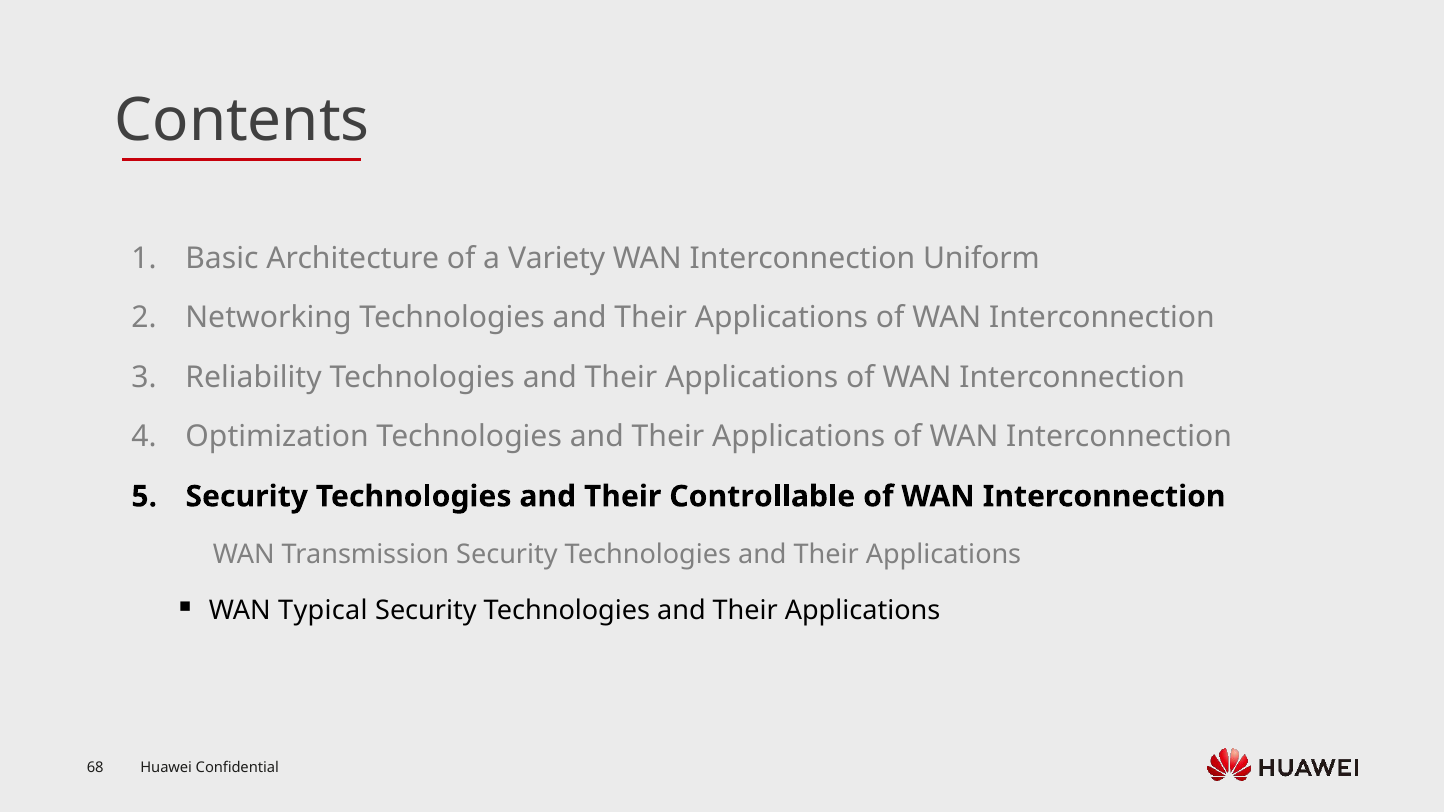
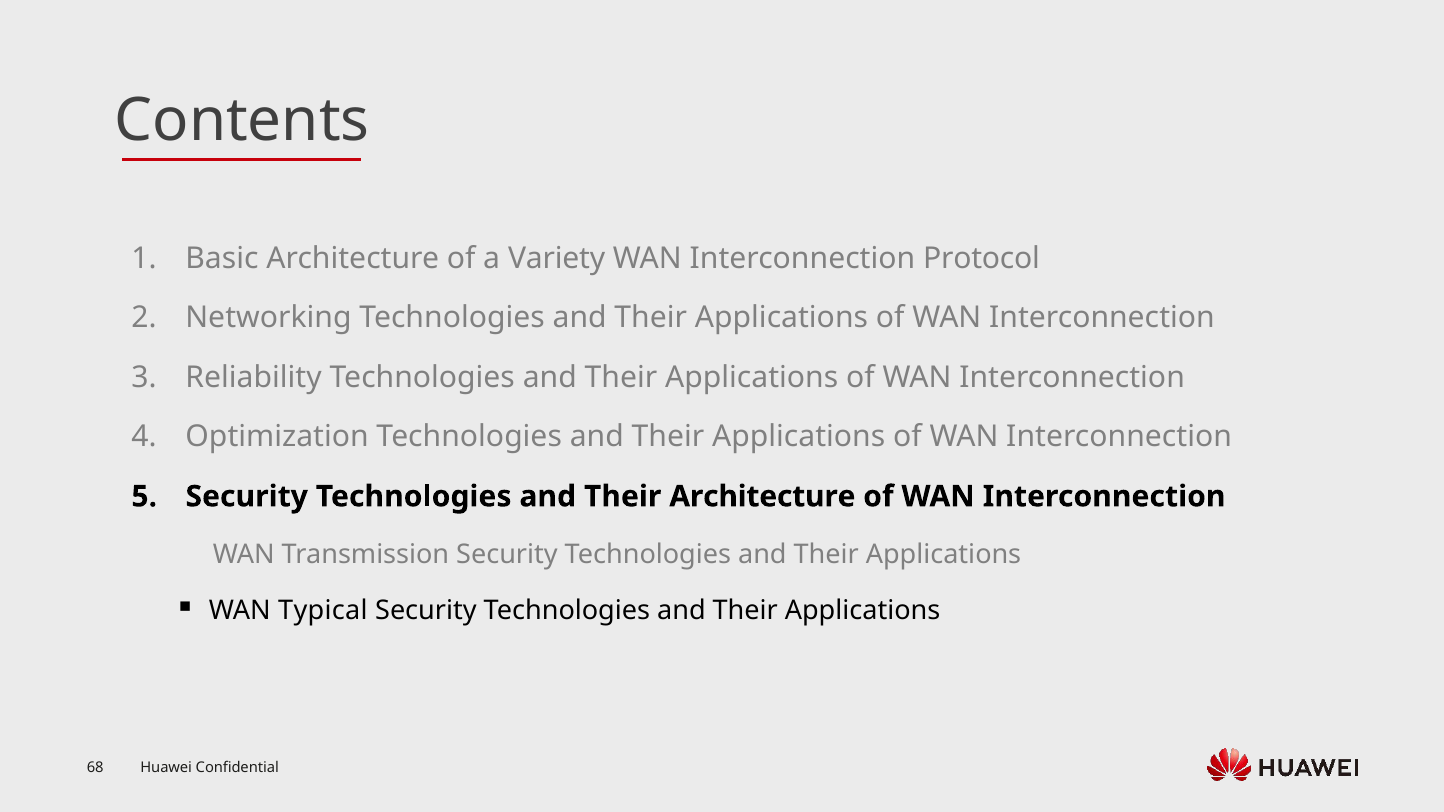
Uniform: Uniform -> Protocol (982, 258)
Their Controllable: Controllable -> Architecture (762, 497)
